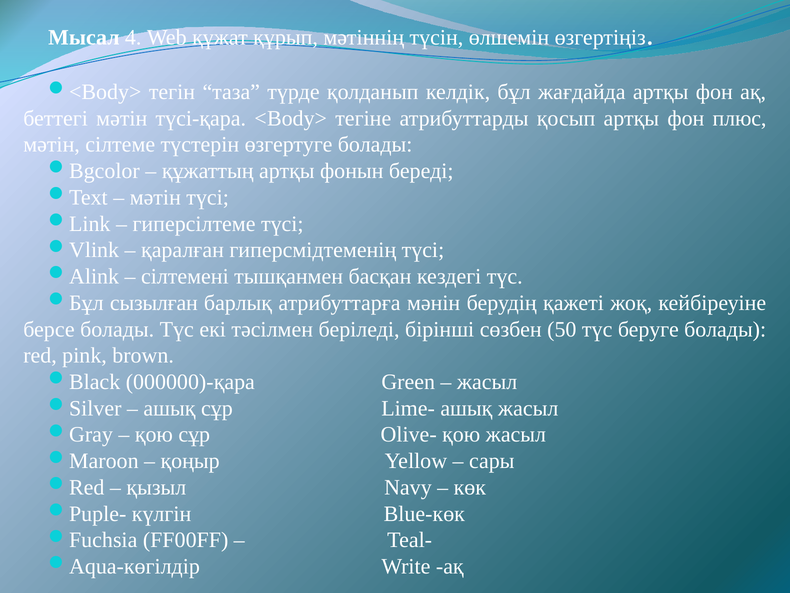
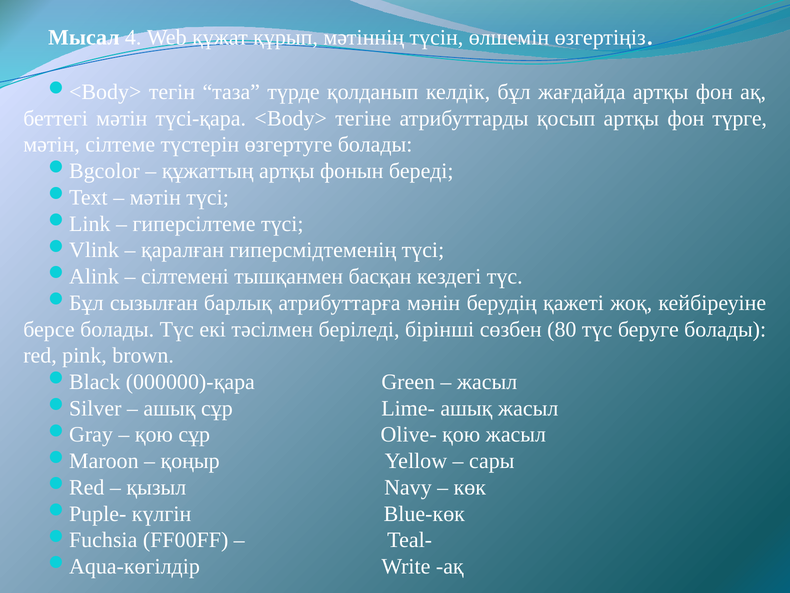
плюс: плюс -> түрге (740, 118)
50: 50 -> 80 (562, 329)
